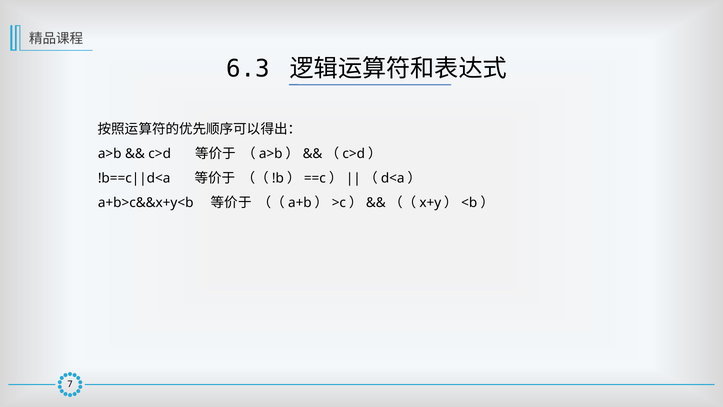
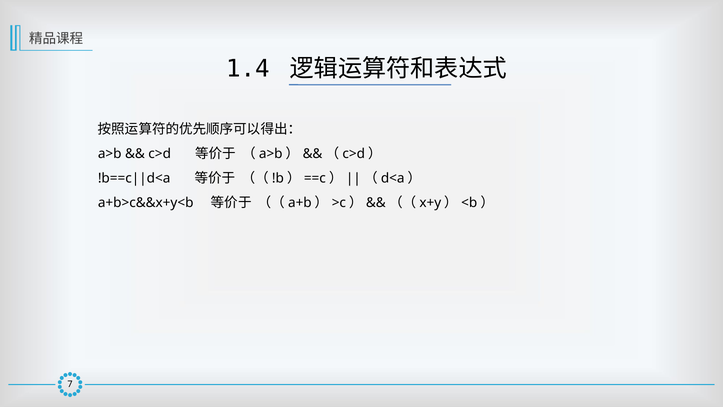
6.3: 6.3 -> 1.4 (248, 69)
